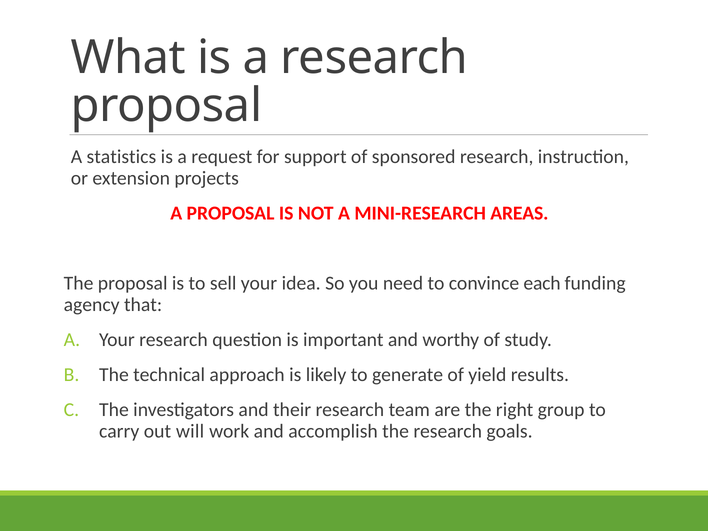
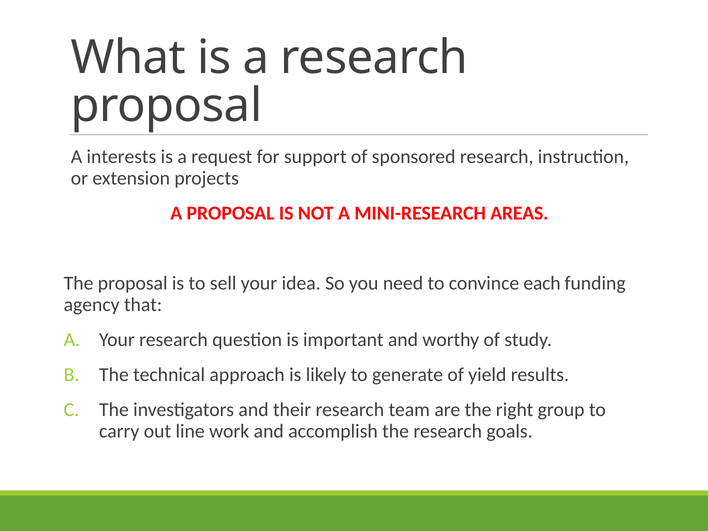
statistics: statistics -> interests (121, 157)
will: will -> line (190, 431)
